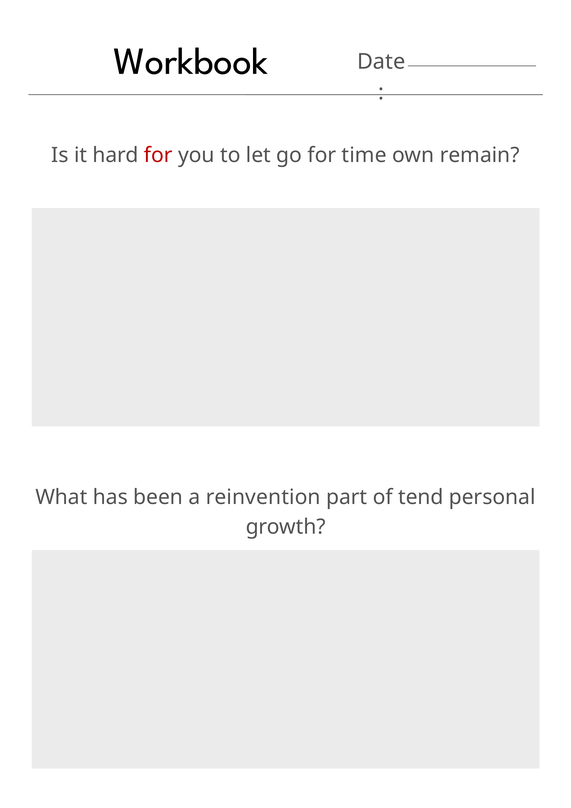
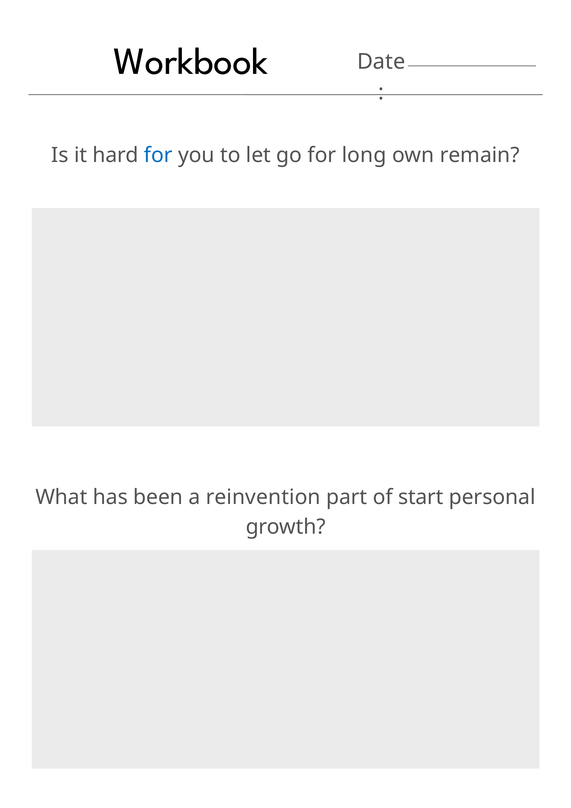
for colour: red -> blue (158, 155)
time: time -> long (364, 155)
tend: tend -> start (421, 497)
